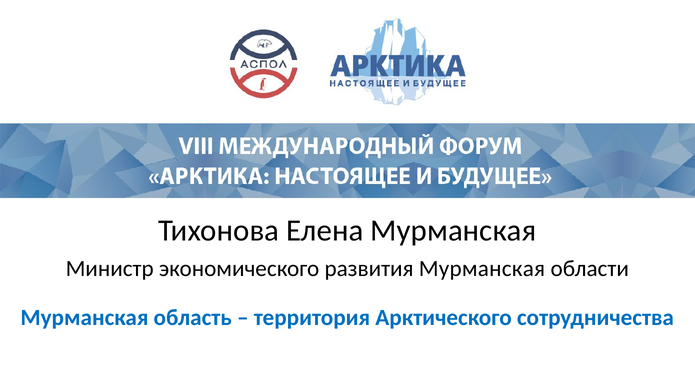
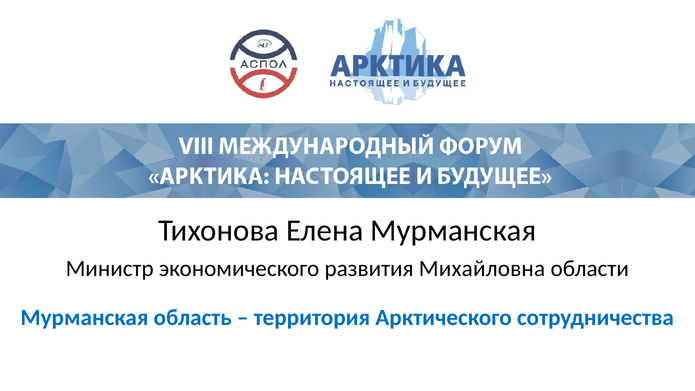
развития Мурманская: Мурманская -> Михайловна (482, 269)
